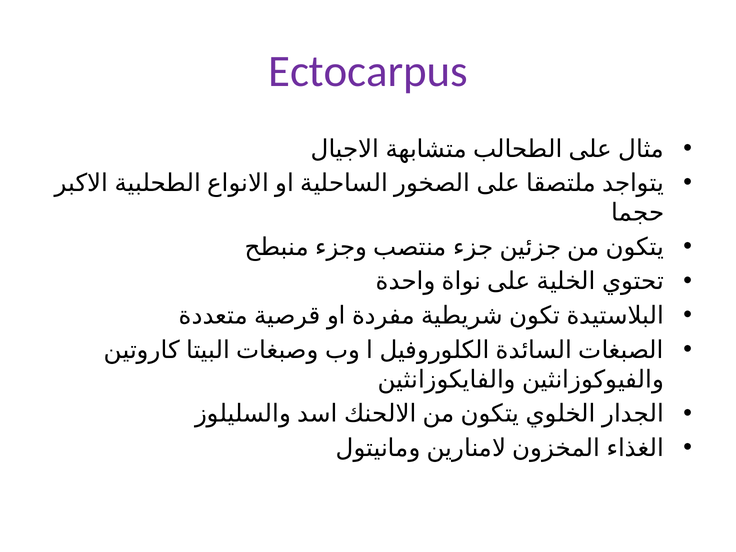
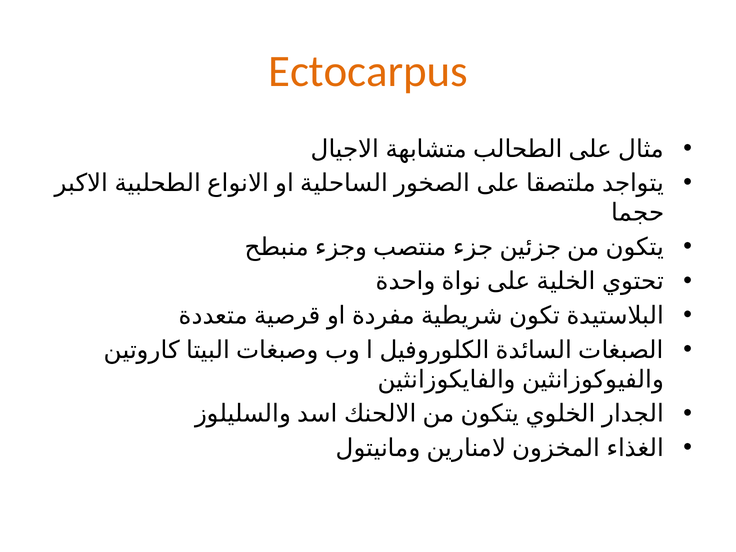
Ectocarpus colour: purple -> orange (368, 71)
